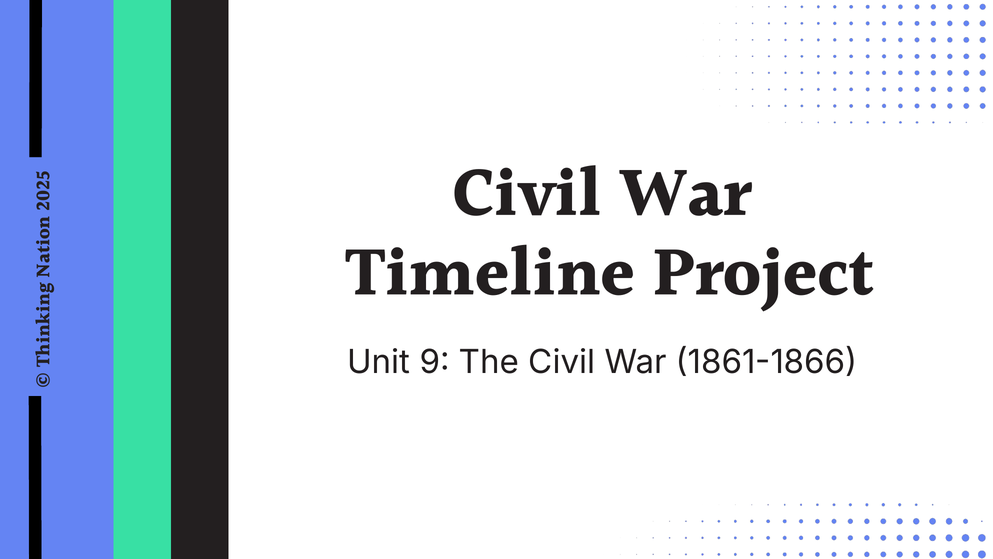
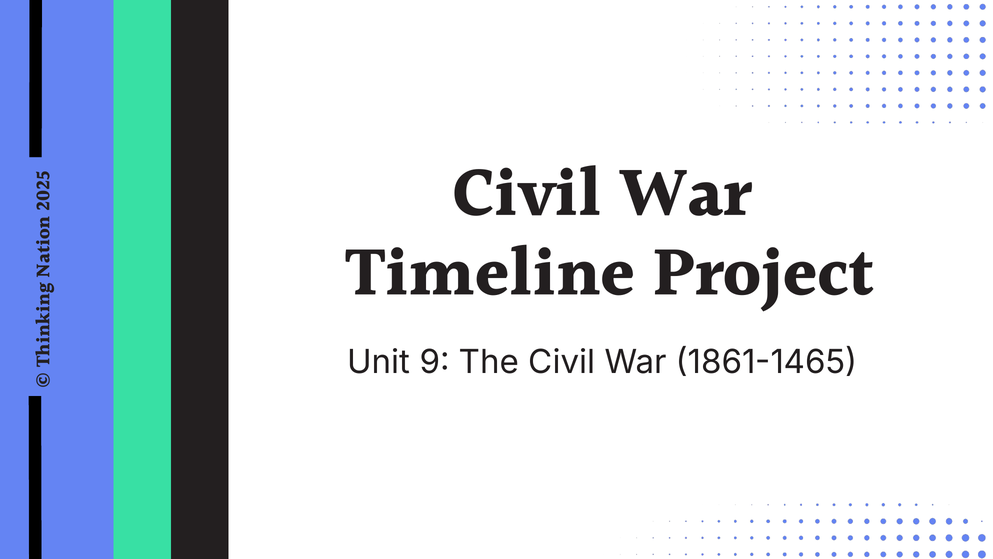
1861-1866: 1861-1866 -> 1861-1465 (767, 362)
